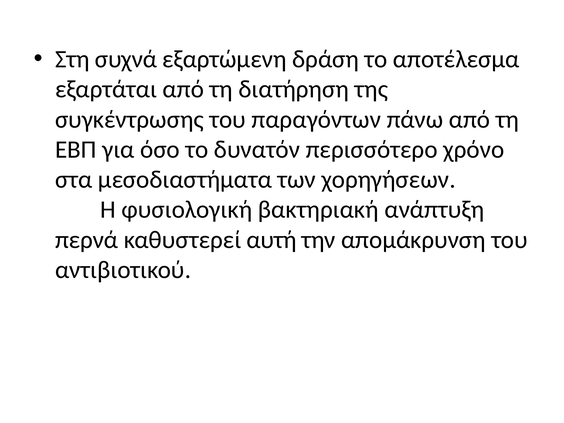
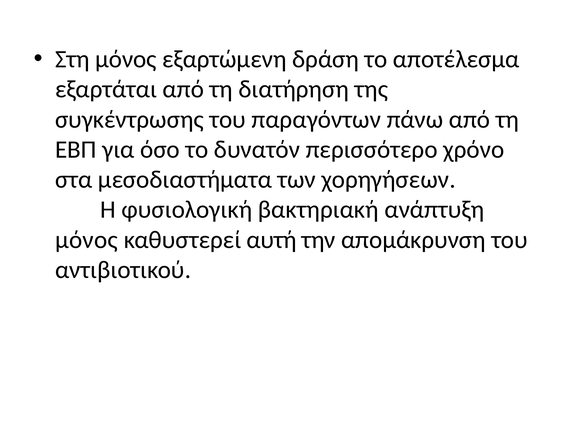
Στη συχνά: συχνά -> μόνος (126, 59)
περνά: περνά -> μόνος (86, 240)
